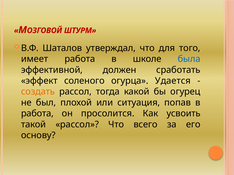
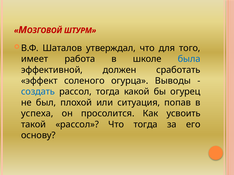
Удается: Удается -> Выводы (173, 81)
создать colour: orange -> blue (38, 92)
работа: работа -> успеха (37, 114)
Что всего: всего -> тогда (146, 125)
